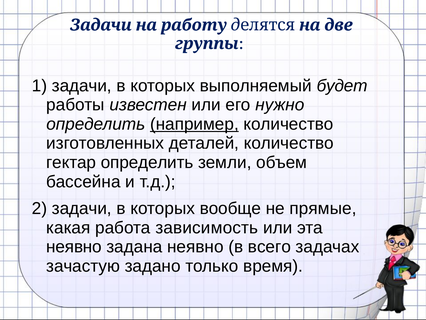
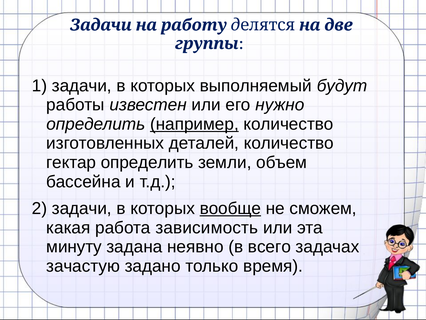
будет: будет -> будут (342, 86)
вообще underline: none -> present (230, 208)
прямые: прямые -> сможем (323, 208)
неявно: неявно -> минуту (74, 246)
